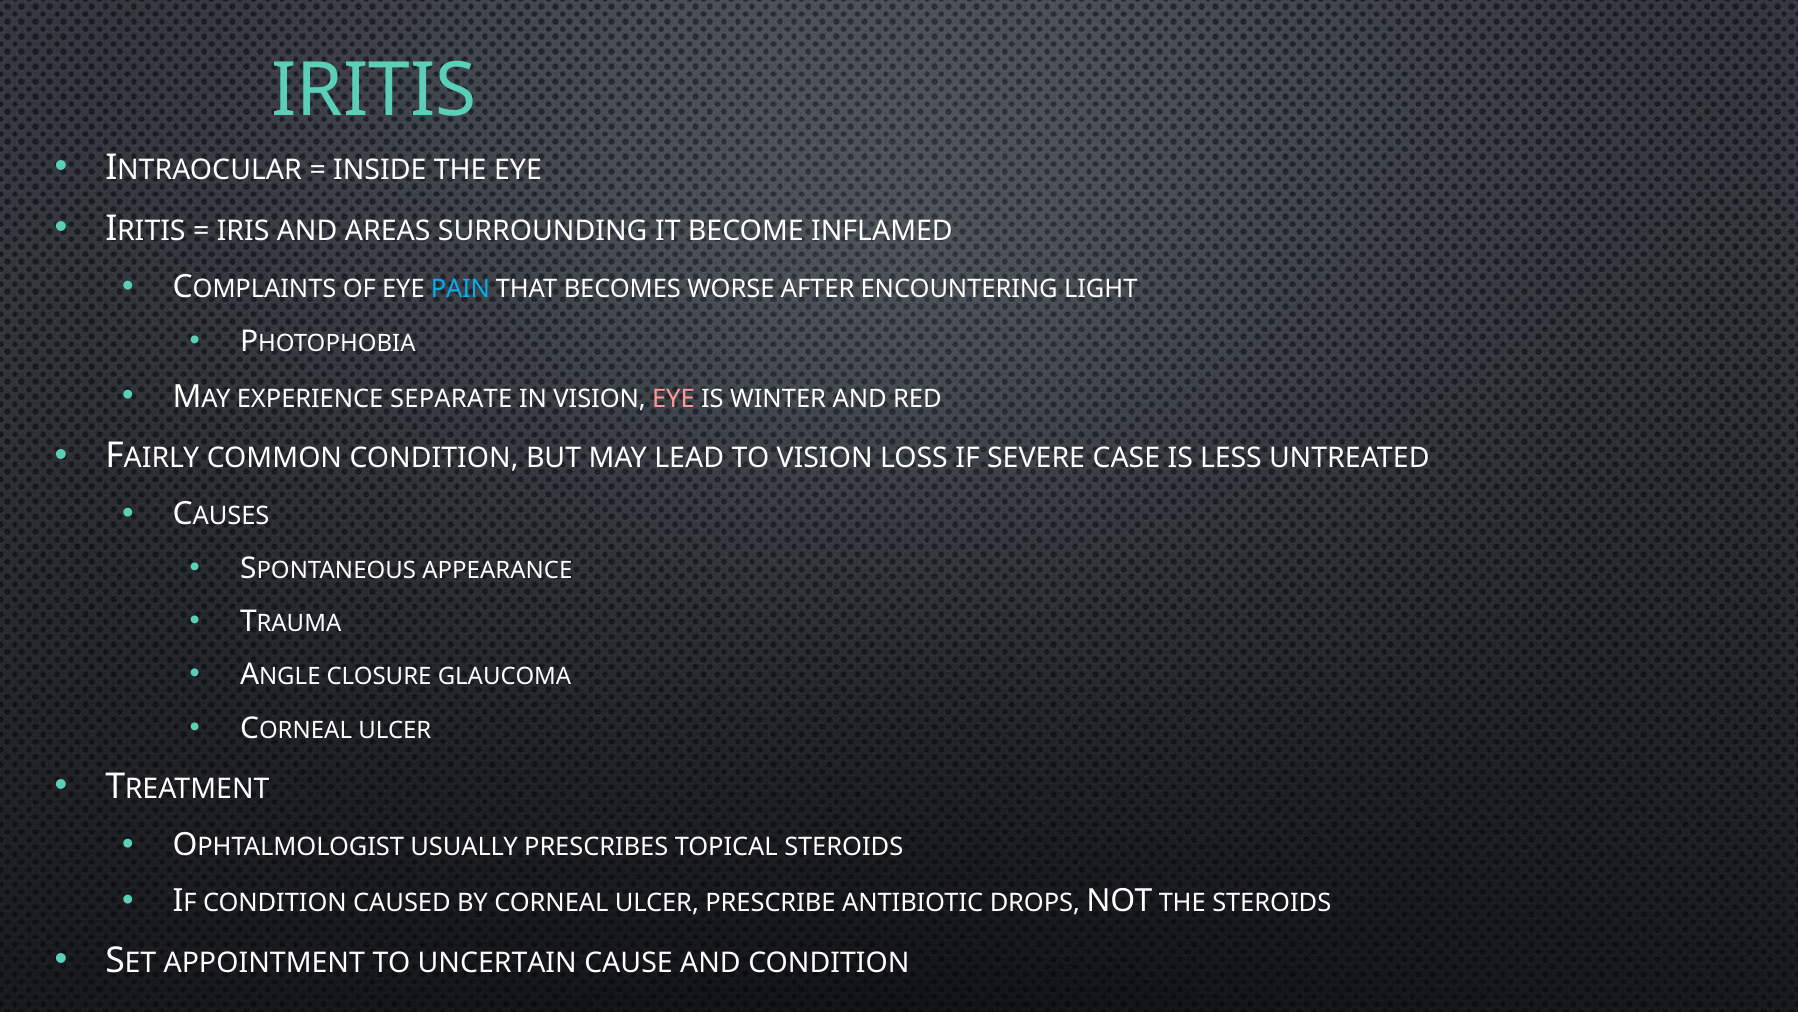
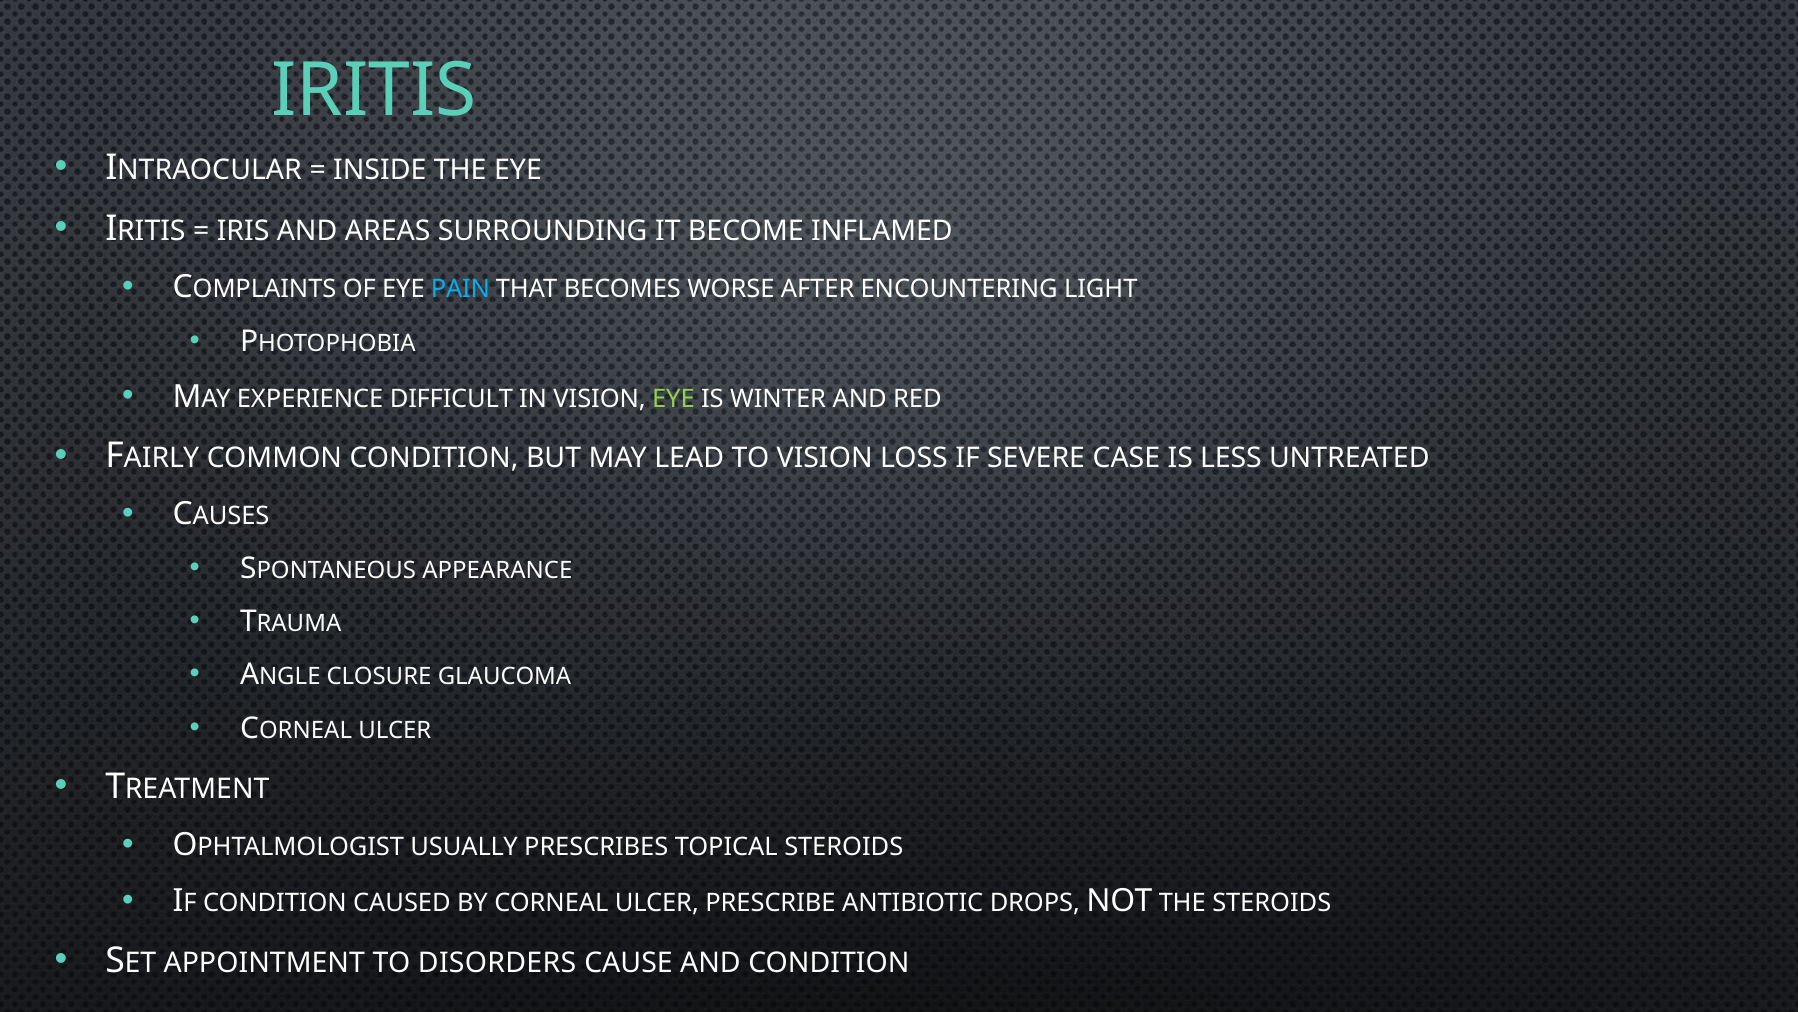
SEPARATE: SEPARATE -> DIFFICULT (451, 398)
EYE colour: pink -> light green (673, 398)
UNCERTAIN: UNCERTAIN -> DISORDERS (497, 962)
